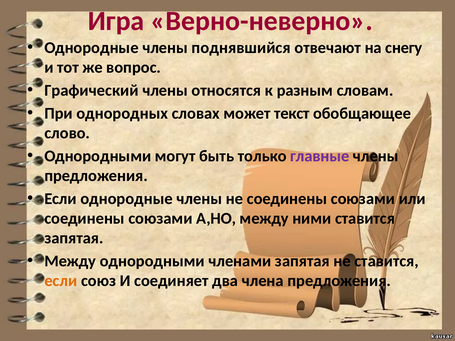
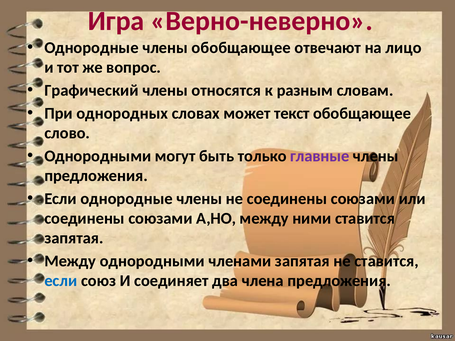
члены поднявшийся: поднявшийся -> обобщающее (241, 48)
снегу: снегу -> лицо (404, 48)
если colour: orange -> blue (61, 281)
